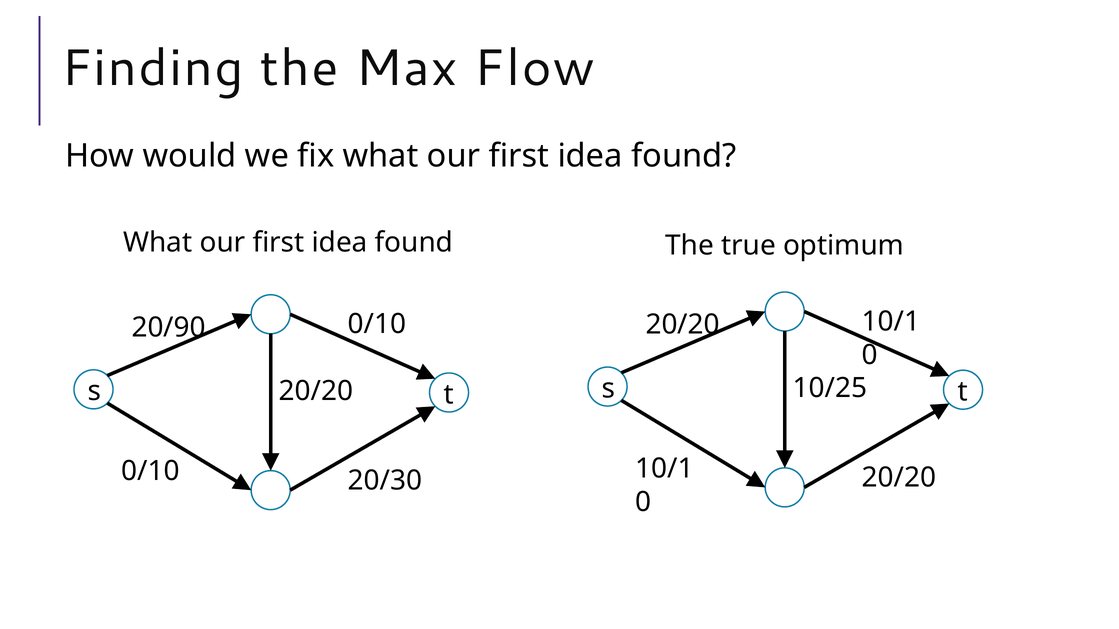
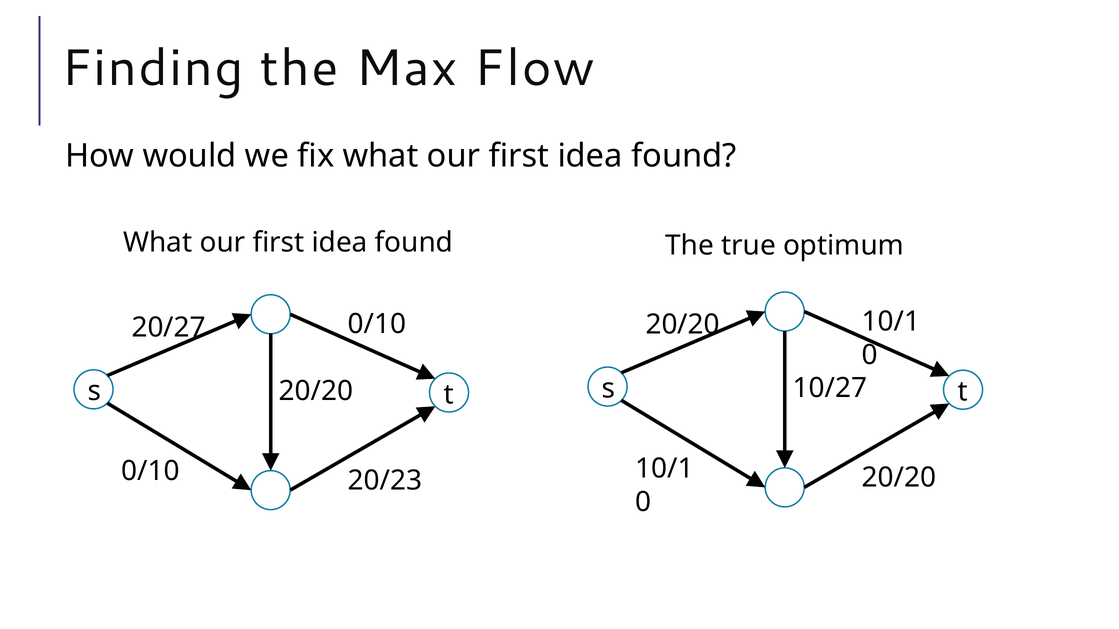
20/90: 20/90 -> 20/27 (169, 328)
10/25: 10/25 -> 10/27 (830, 388)
20/30: 20/30 -> 20/23 (385, 481)
